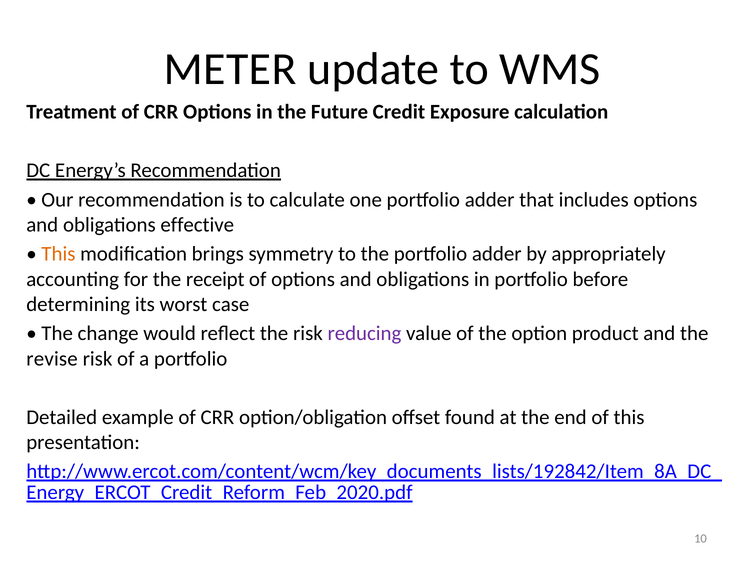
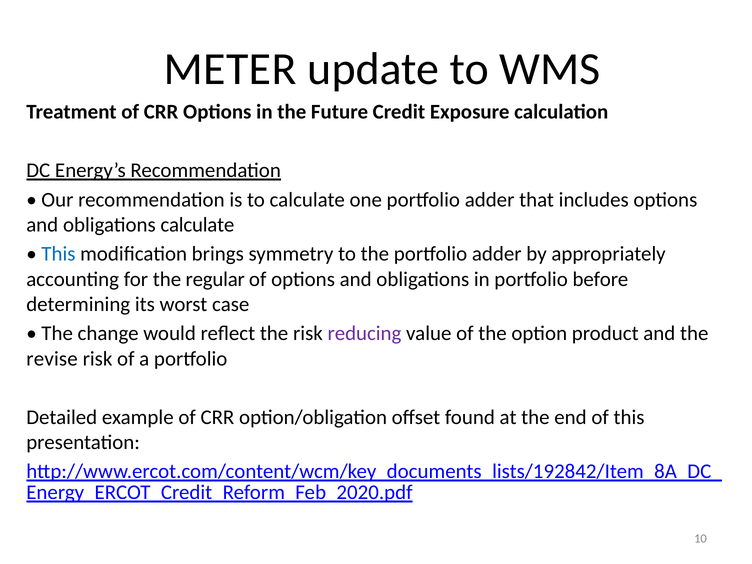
obligations effective: effective -> calculate (197, 225)
This colour: orange -> blue (58, 254)
receipt: receipt -> regular (215, 279)
